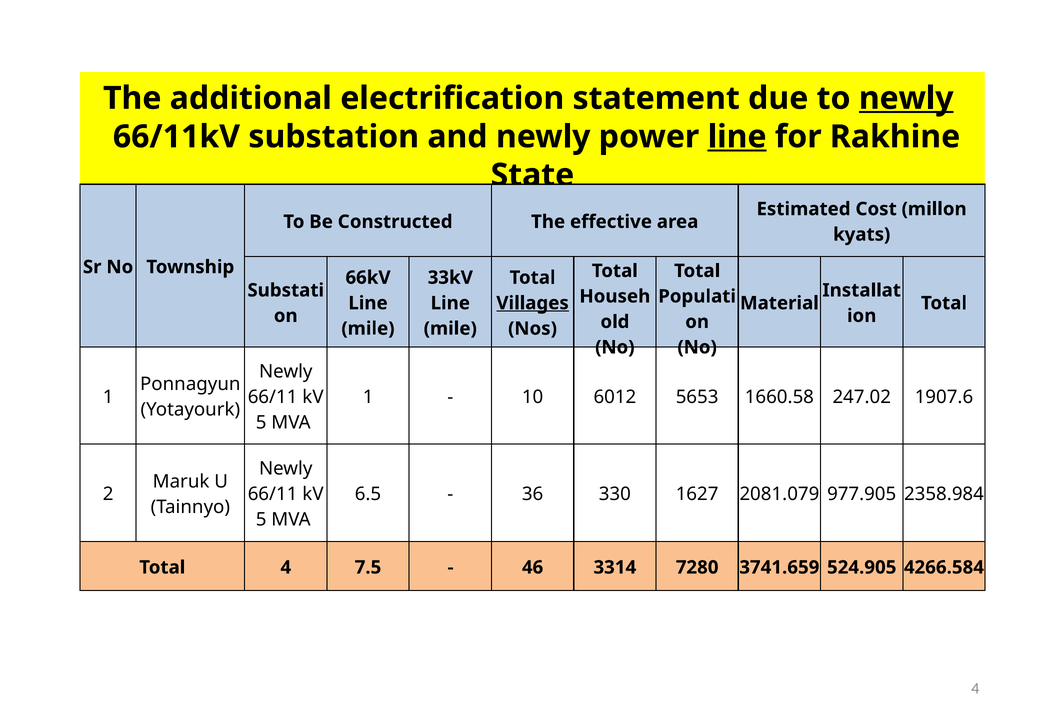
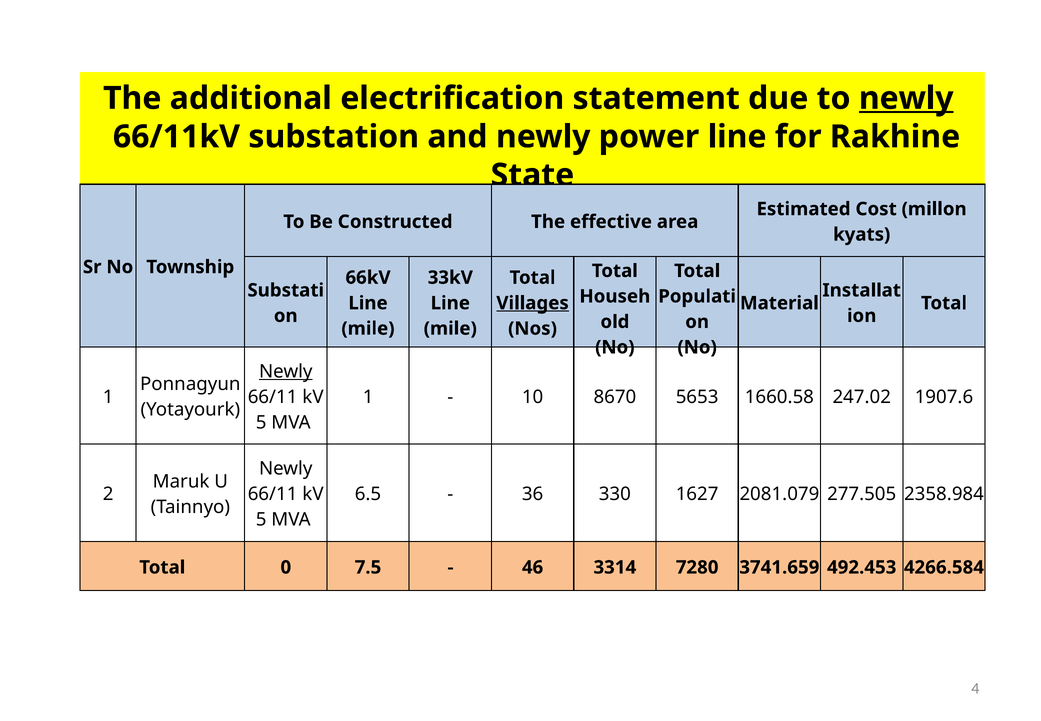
line underline: present -> none (737, 137)
Newly underline: none -> present (286, 371)
6012: 6012 -> 8670 (615, 397)
977.905: 977.905 -> 277.505 (862, 494)
Total 4: 4 -> 0 (286, 567)
524.905: 524.905 -> 492.453 (862, 567)
